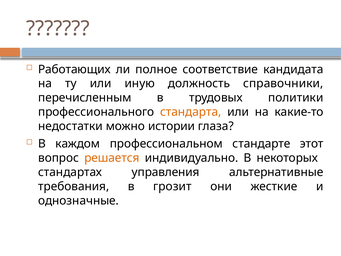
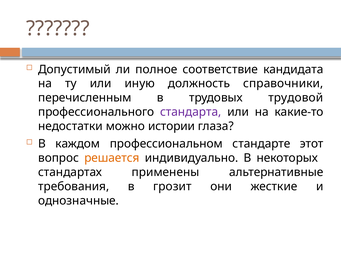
Работающих: Работающих -> Допустимый (74, 69)
политики: политики -> трудовой (296, 98)
стандарта colour: orange -> purple (191, 112)
управления: управления -> применены (166, 172)
